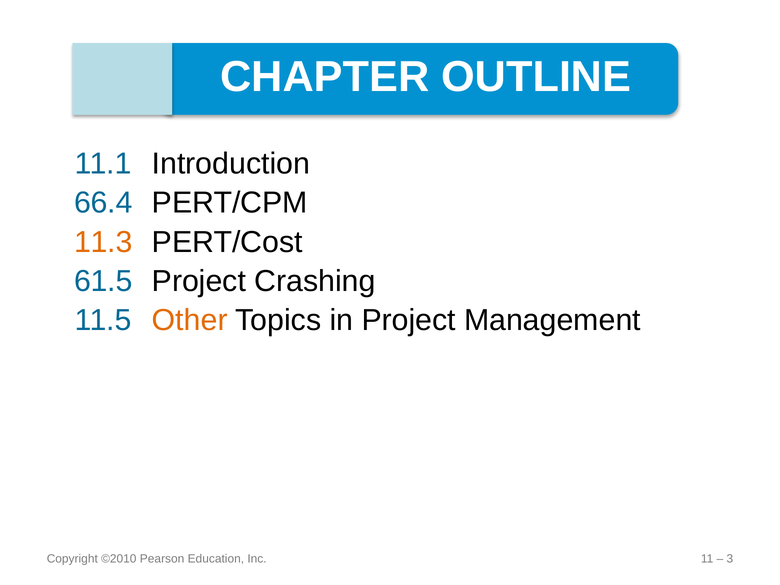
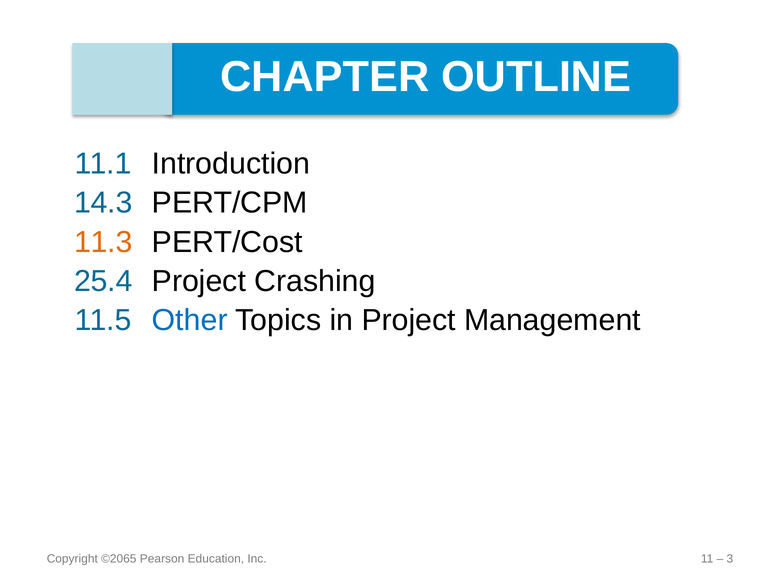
66.4: 66.4 -> 14.3 (103, 203)
61.5: 61.5 -> 25.4 (103, 281)
Other colour: orange -> blue (190, 320)
©2010: ©2010 -> ©2065 (119, 559)
